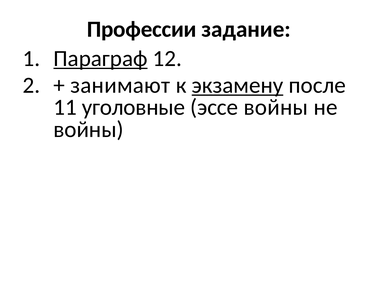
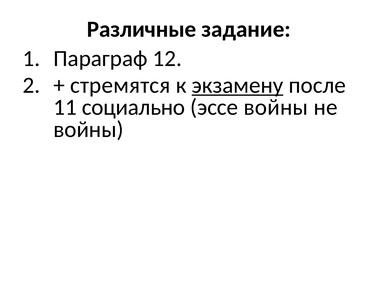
Профессии: Профессии -> Различные (142, 29)
Параграф underline: present -> none (100, 59)
занимают: занимают -> стремятся (120, 85)
уголовные: уголовные -> социально (134, 108)
